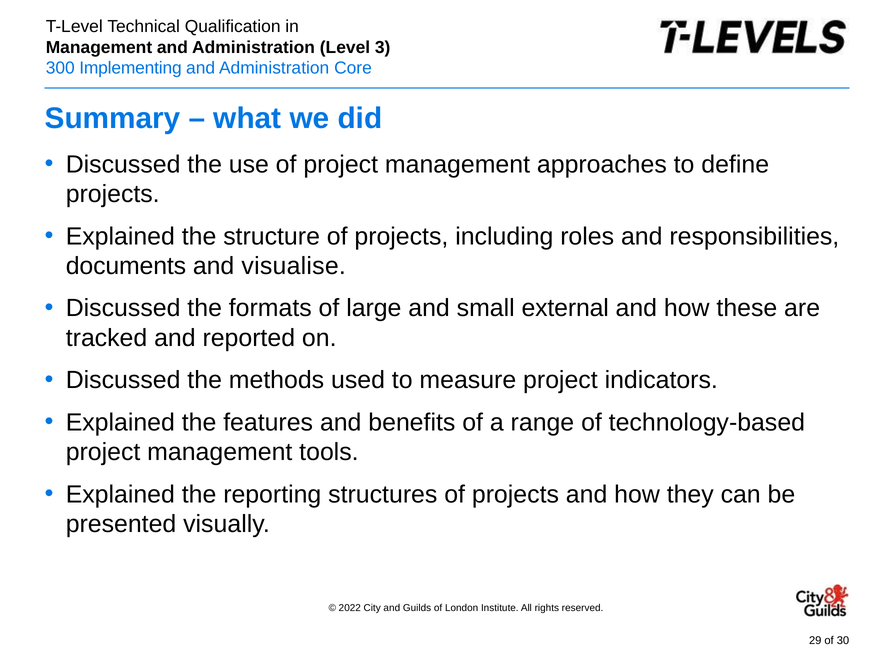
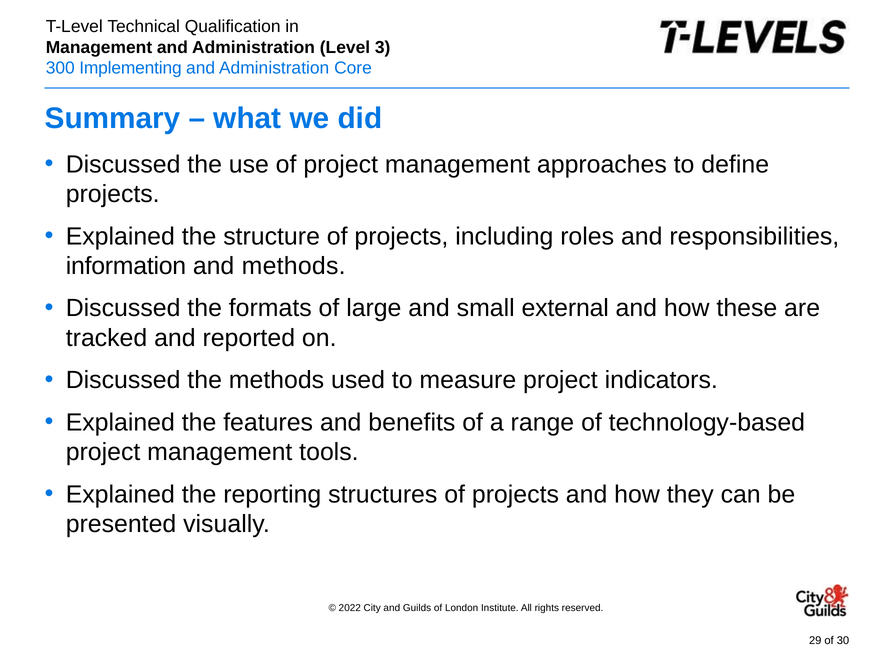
documents: documents -> information (126, 266)
and visualise: visualise -> methods (294, 266)
